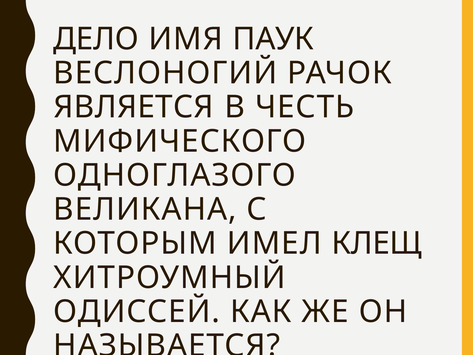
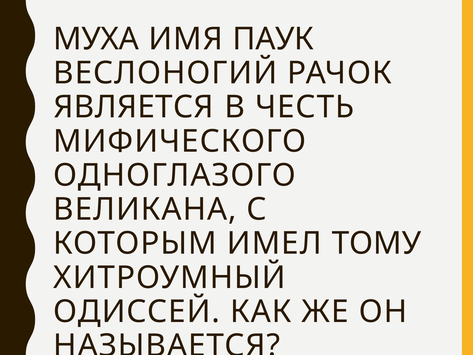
ДЕЛО: ДЕЛО -> МУХА (96, 39)
КЛЕЩ: КЛЕЩ -> ТОМУ (377, 243)
